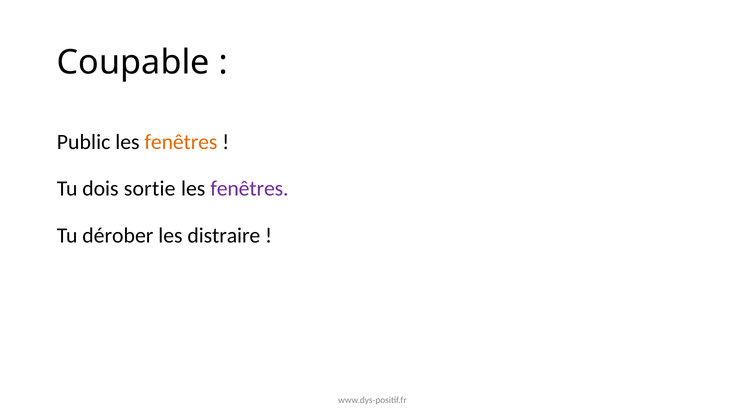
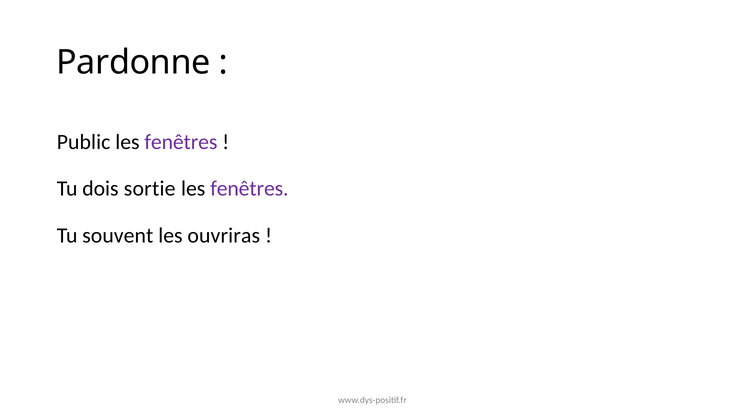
Coupable: Coupable -> Pardonne (133, 63)
fenêtres colour: orange -> purple (181, 142)
dérober: dérober -> souvent (118, 236)
distraire: distraire -> ouvriras (224, 236)
